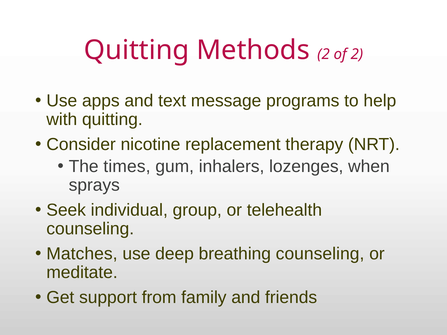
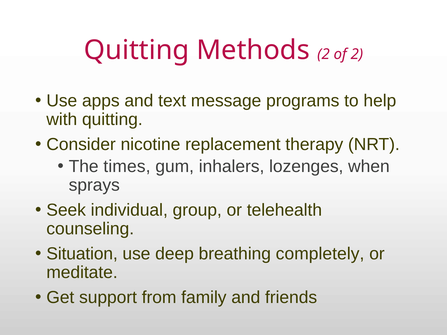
Matches: Matches -> Situation (82, 254)
breathing counseling: counseling -> completely (320, 254)
